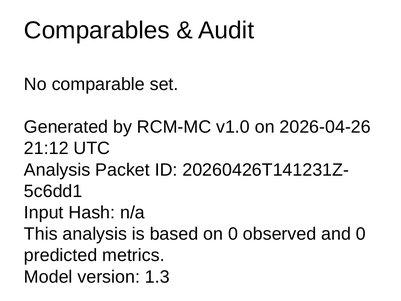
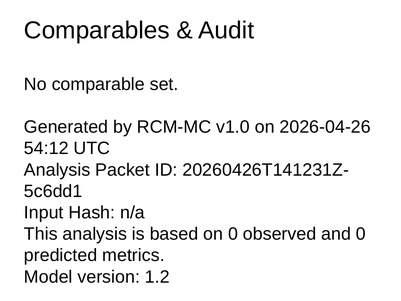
21:12: 21:12 -> 54:12 (46, 148)
1.3: 1.3 -> 1.2 (157, 277)
